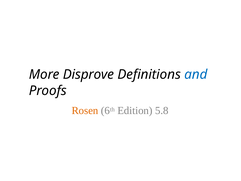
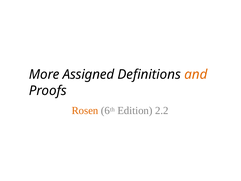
Disprove: Disprove -> Assigned (88, 74)
and colour: blue -> orange (196, 74)
5.8: 5.8 -> 2.2 (162, 110)
